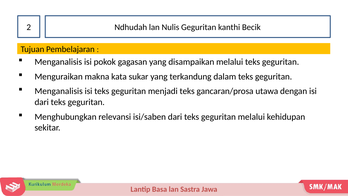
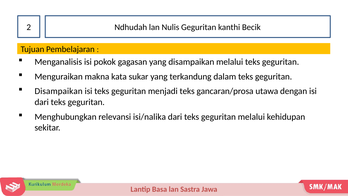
Menganalisis: Menganalisis -> Disampaikan (59, 91)
isi/saben: isi/saben -> isi/nalika (149, 117)
